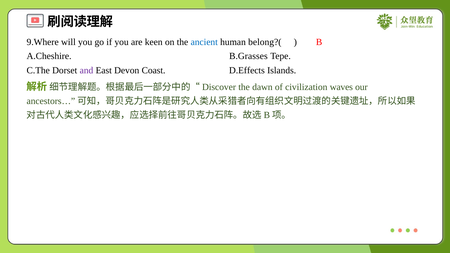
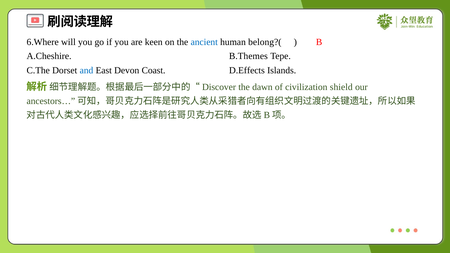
9.Where: 9.Where -> 6.Where (43, 42)
B.Grasses: B.Grasses -> B.Themes (248, 56)
and colour: purple -> blue (86, 70)
waves: waves -> shield (341, 87)
